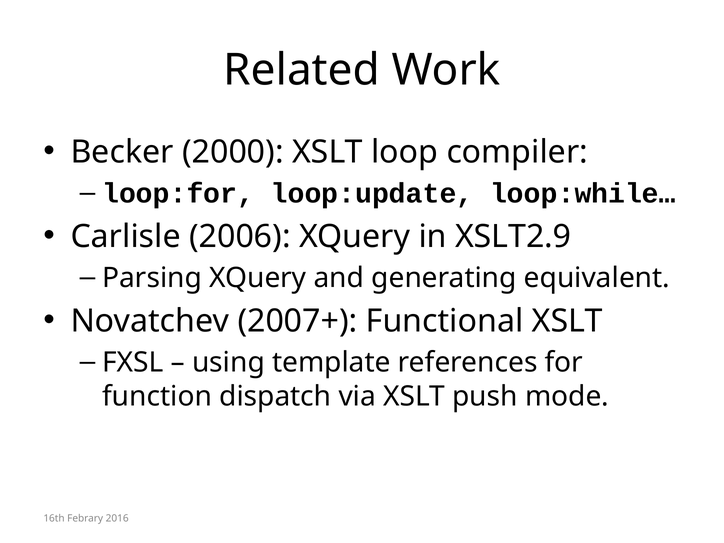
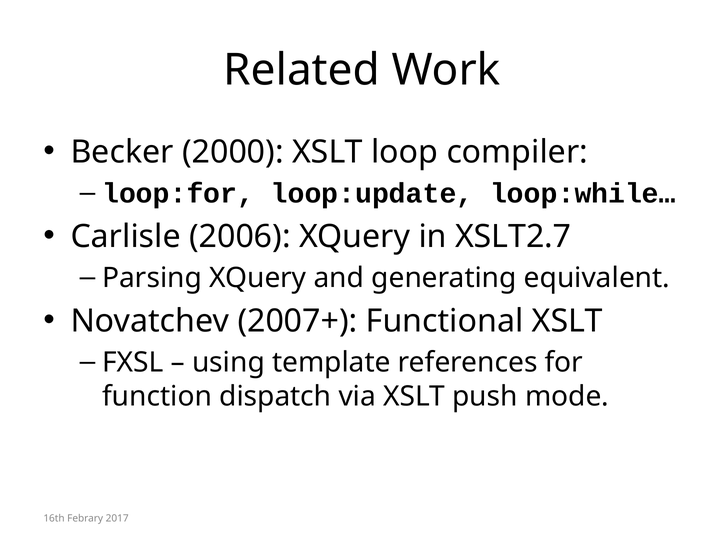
XSLT2.9: XSLT2.9 -> XSLT2.7 (513, 236)
2016: 2016 -> 2017 (117, 518)
